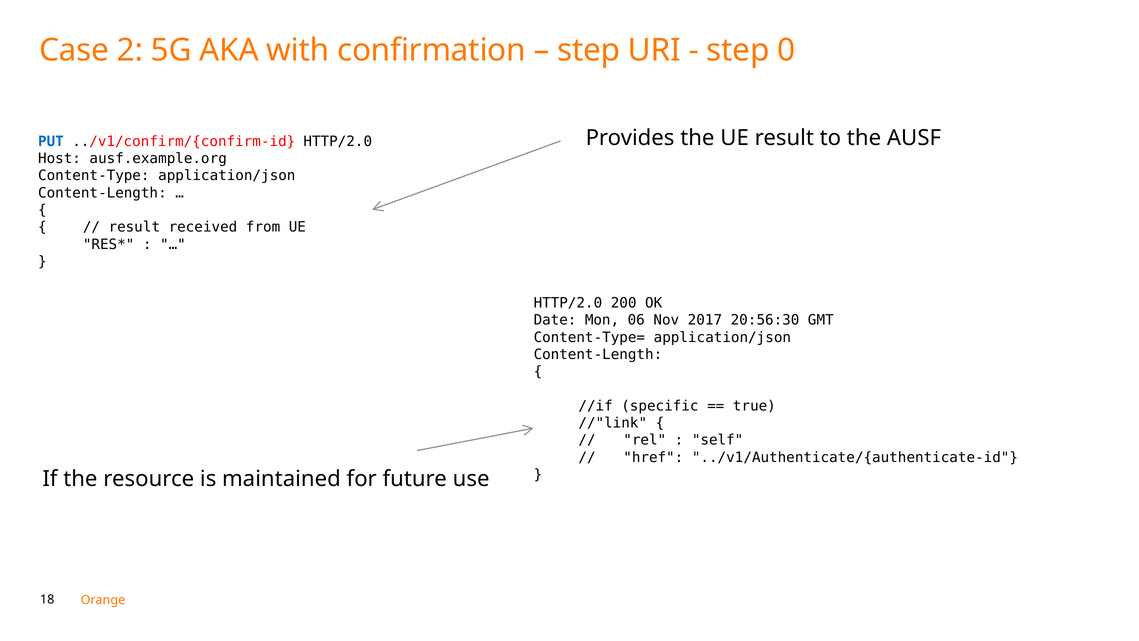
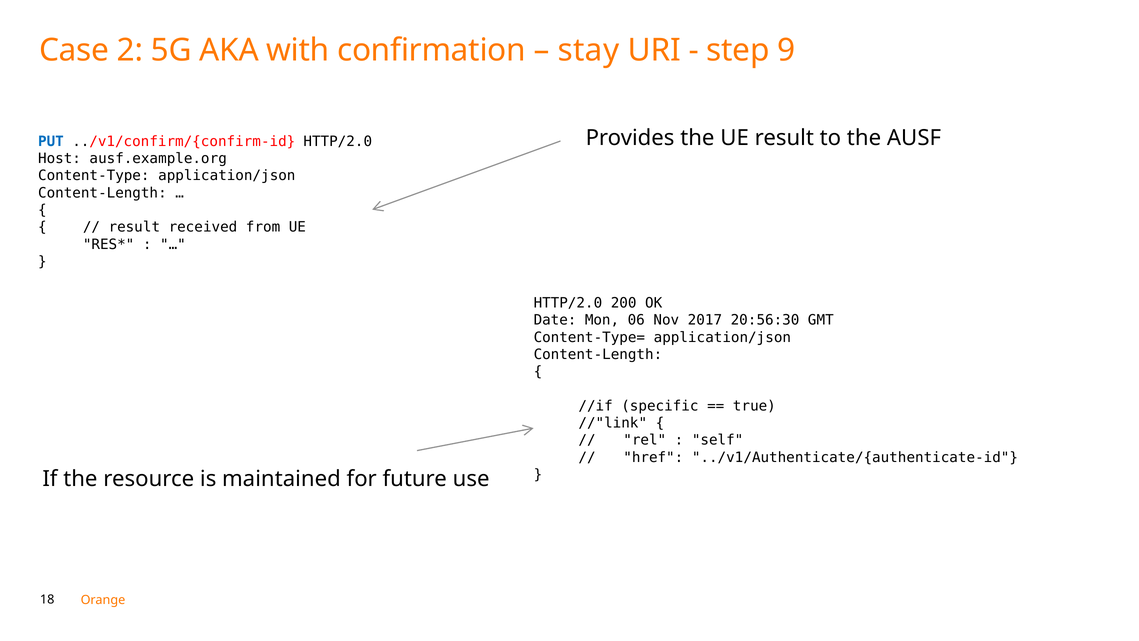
step: step -> stay (588, 50)
0: 0 -> 9 (786, 50)
